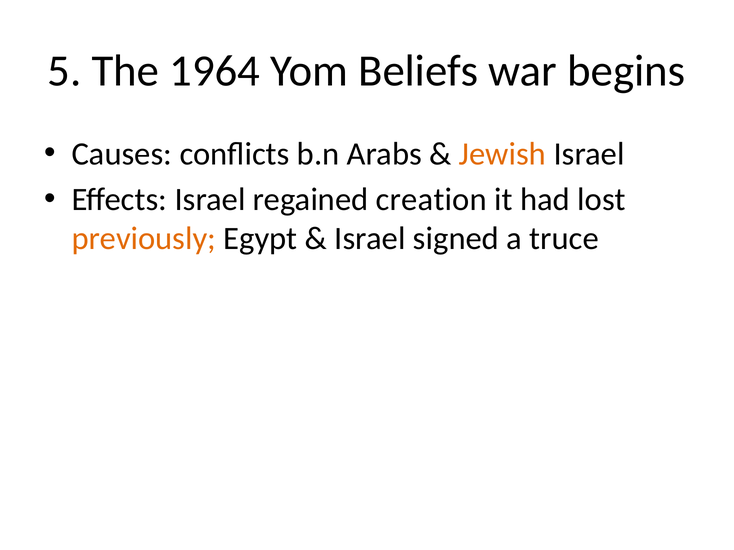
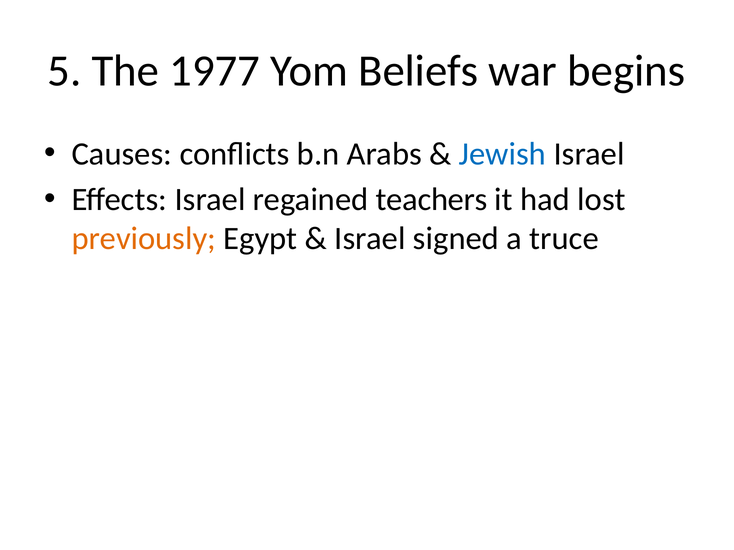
1964: 1964 -> 1977 (215, 71)
Jewish colour: orange -> blue (502, 154)
creation: creation -> teachers (432, 200)
